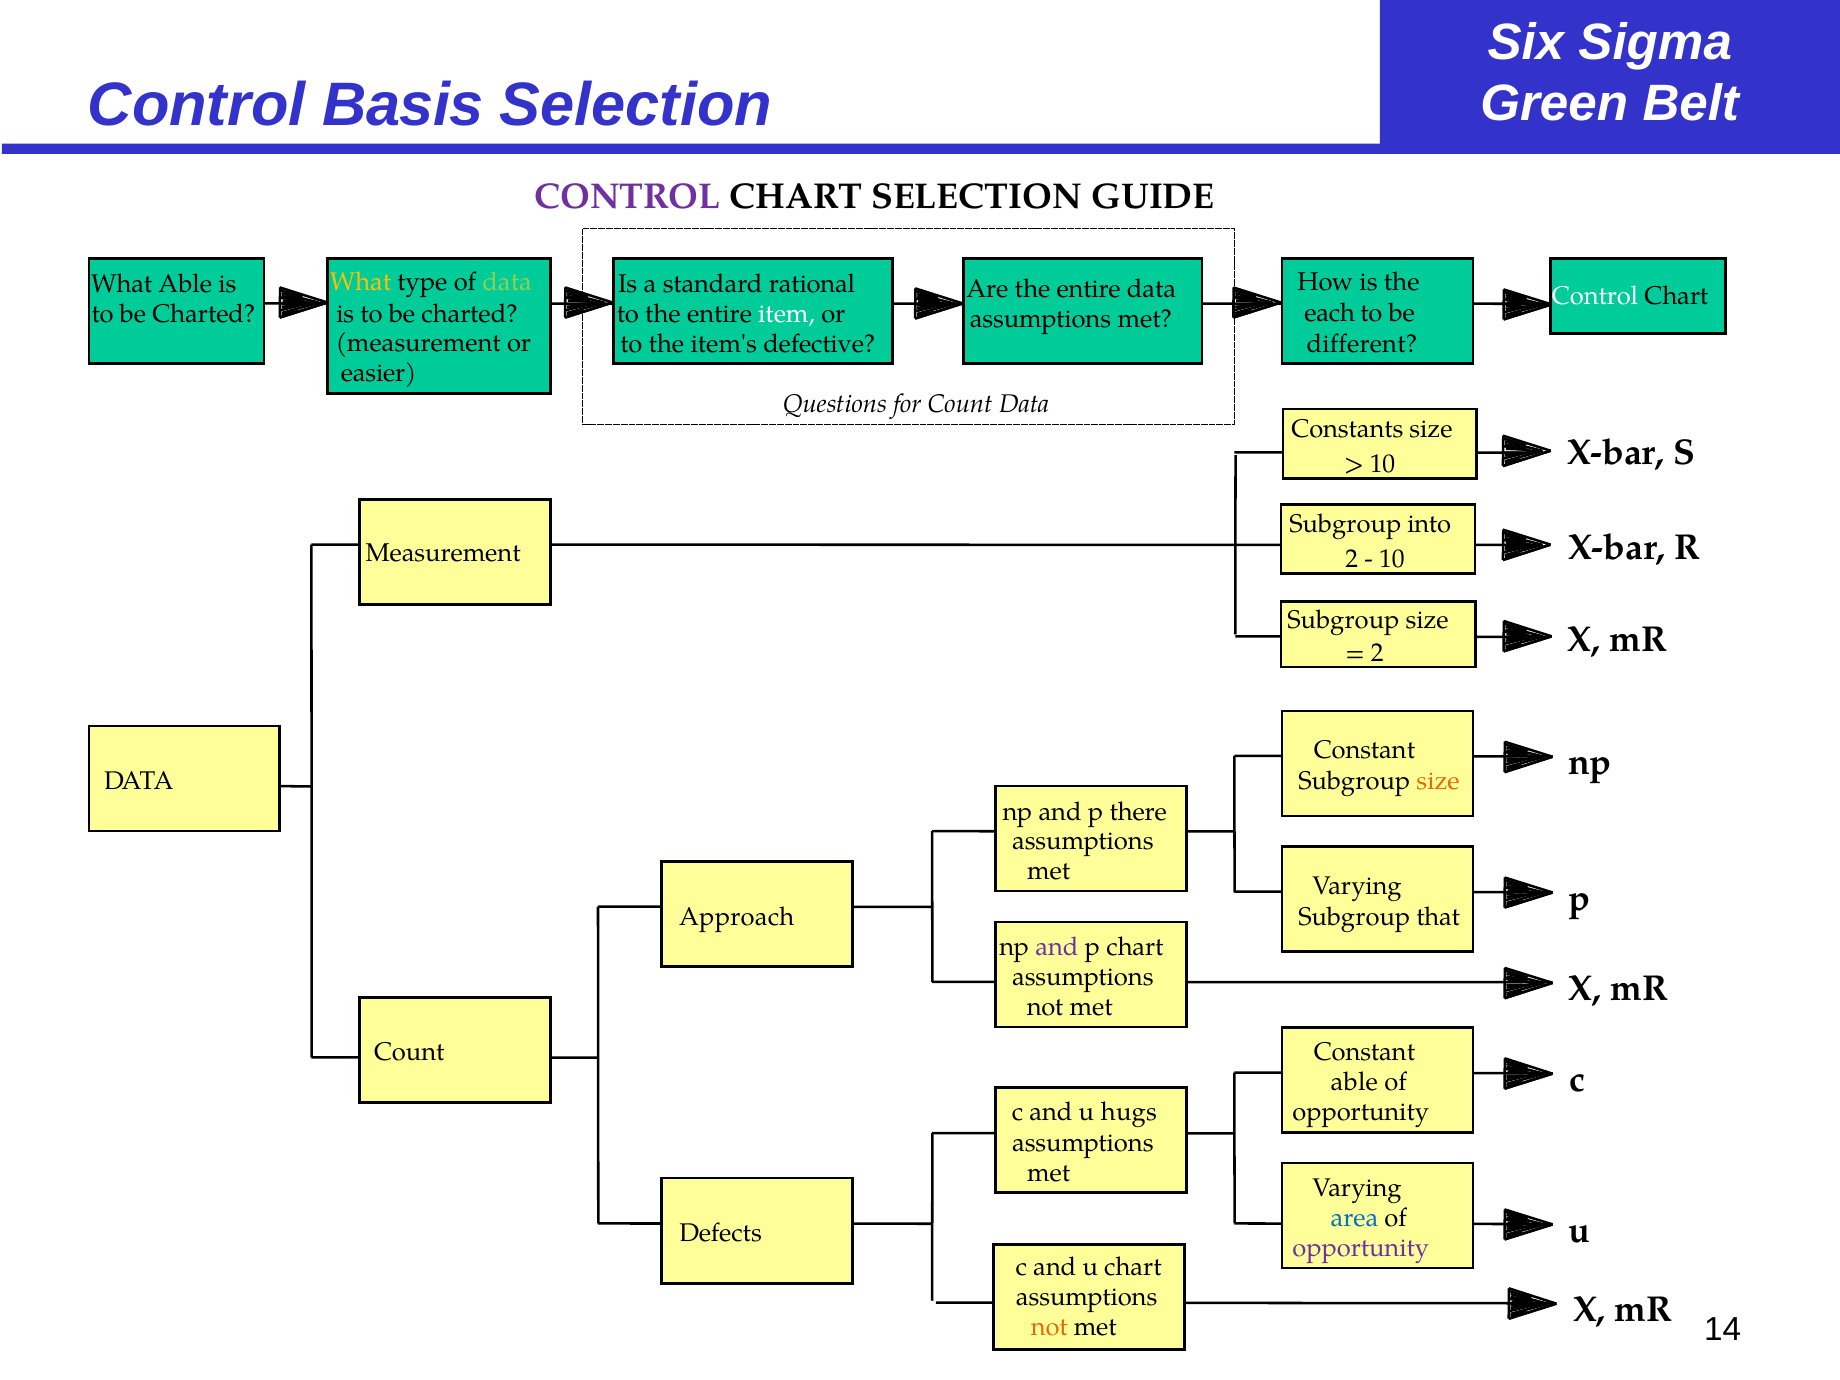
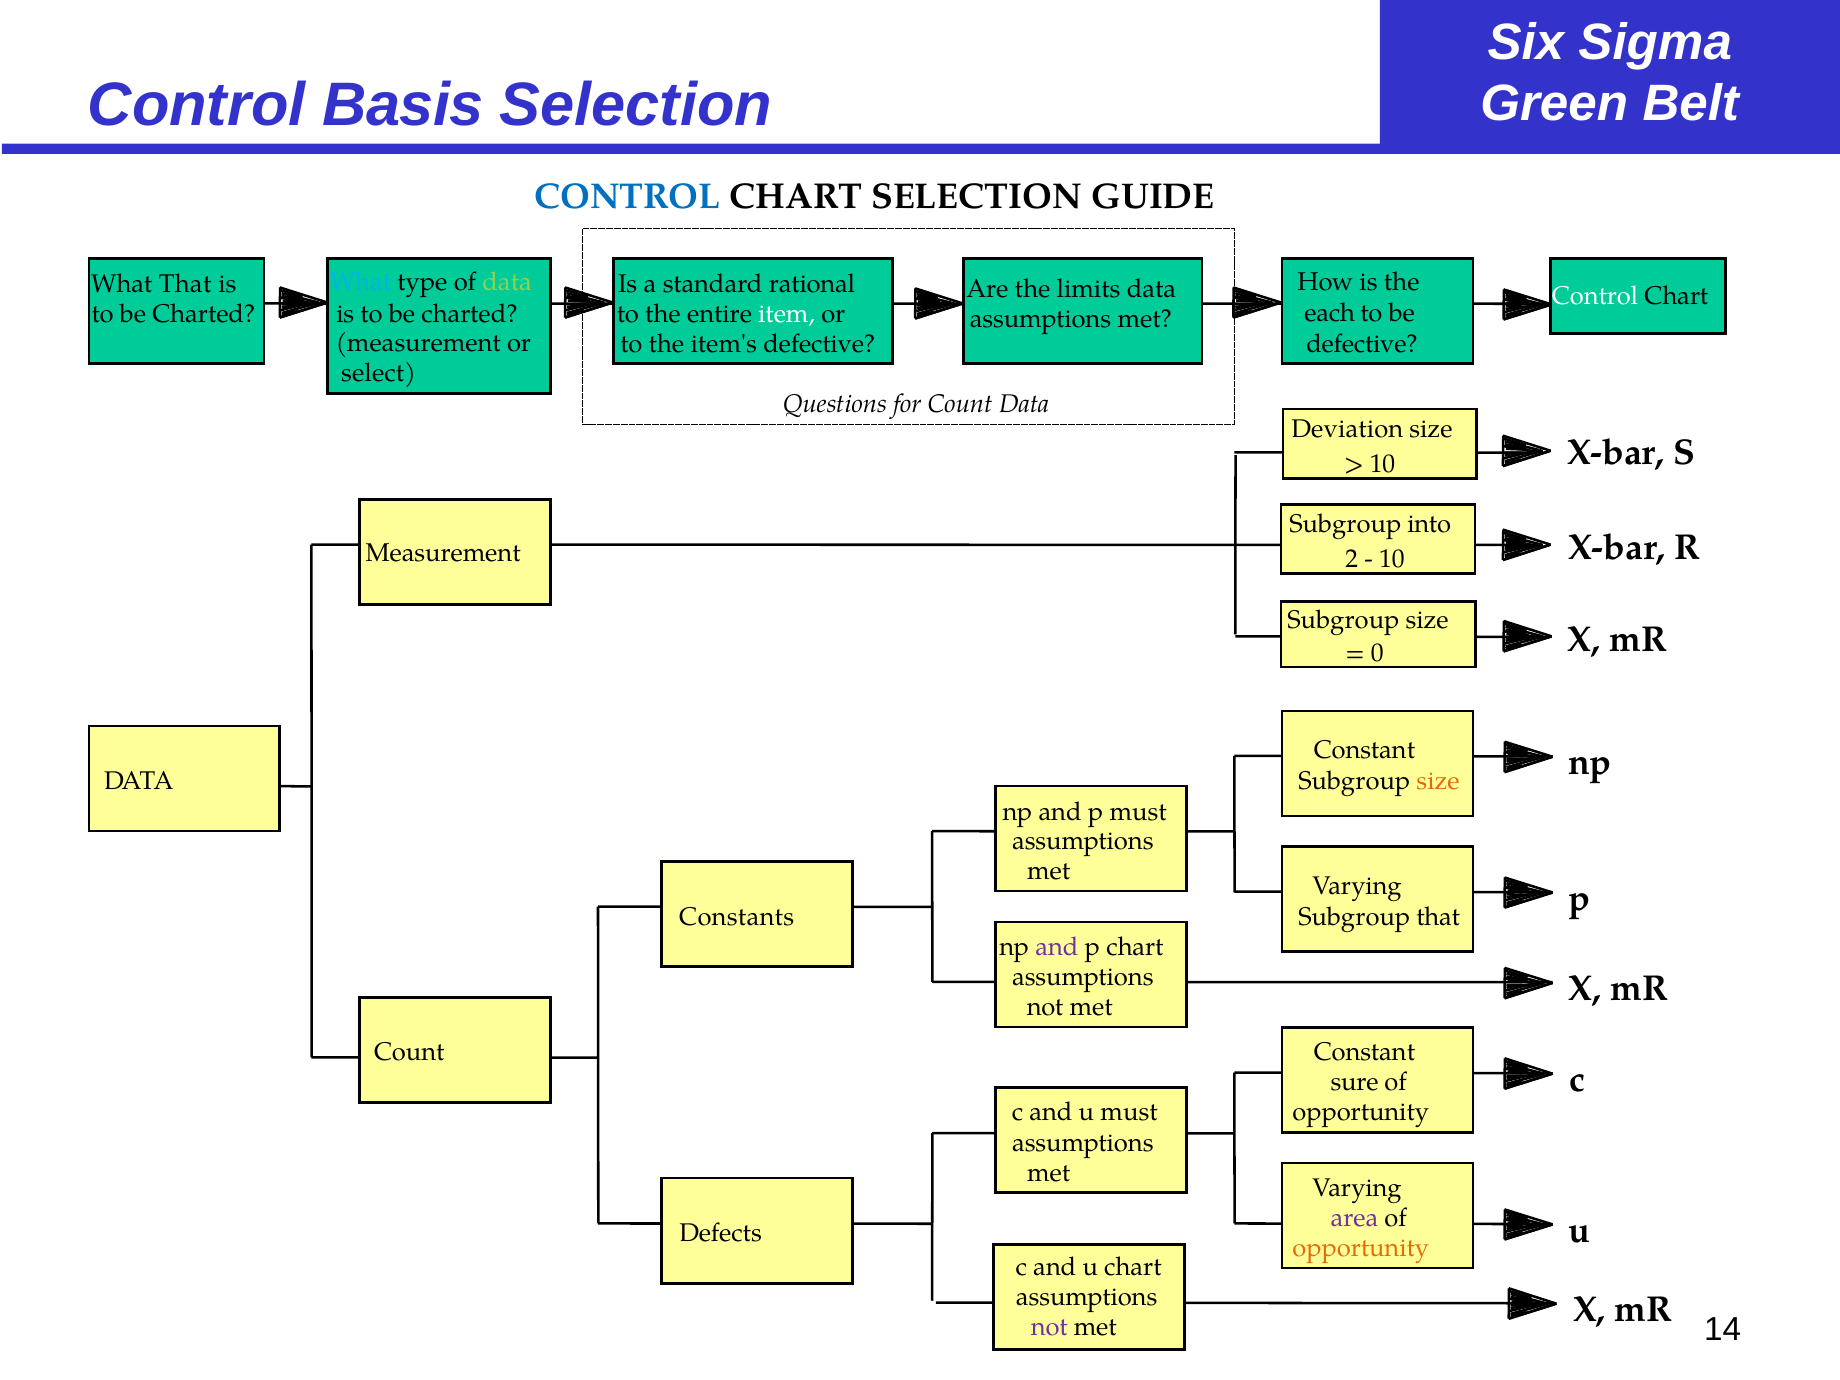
CONTROL colour: purple -> blue (628, 197)
What colour: yellow -> light blue (361, 282)
What Able: Able -> That (185, 284)
Are the entire: entire -> limits (1089, 289)
different: different -> defective (1362, 344)
easier: easier -> select (379, 374)
Constants: Constants -> Deviation (1347, 429)
2: 2 -> 0 (1377, 653)
p there: there -> must (1138, 812)
Approach: Approach -> Constants (737, 917)
able: able -> sure (1355, 1082)
u hugs: hugs -> must (1129, 1112)
area colour: blue -> purple (1354, 1218)
opportunity colour: purple -> orange (1361, 1248)
not colour: orange -> purple (1049, 1327)
